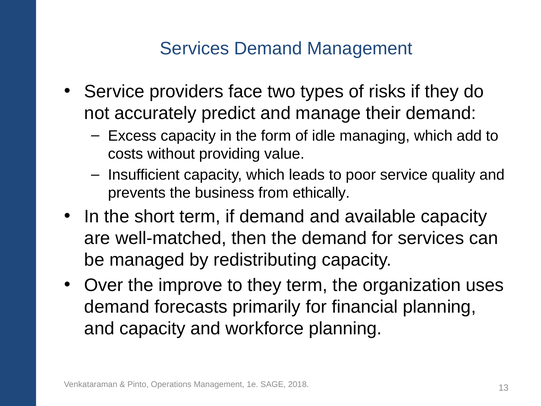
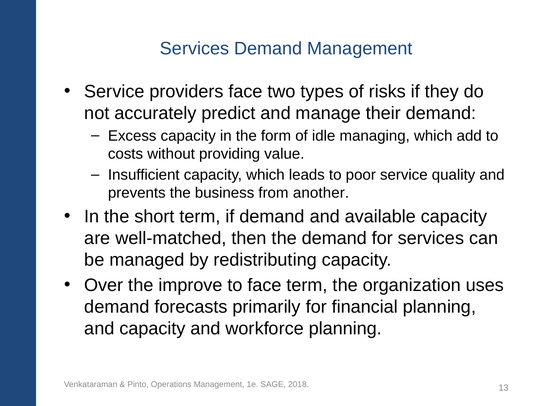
ethically: ethically -> another (321, 193)
to they: they -> face (265, 285)
